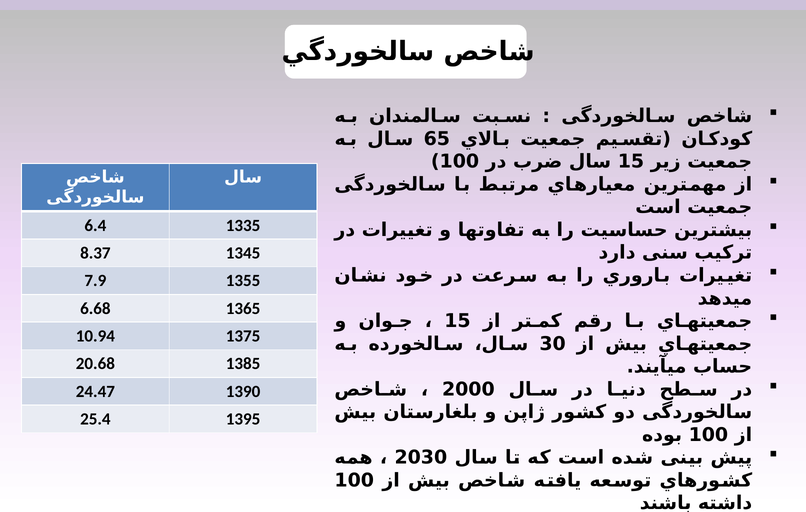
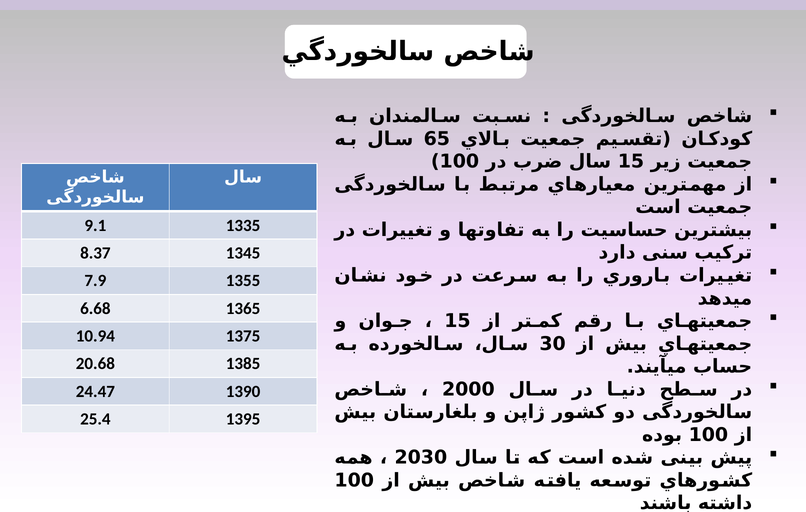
6.4: 6.4 -> 9.1 (95, 225)
